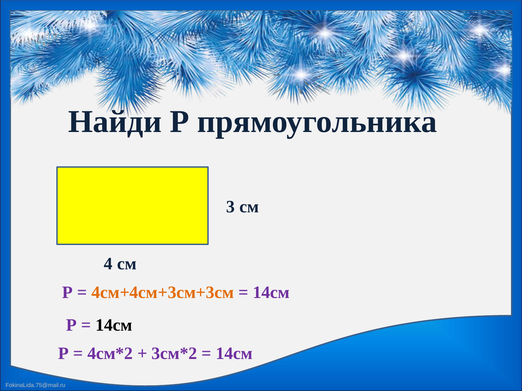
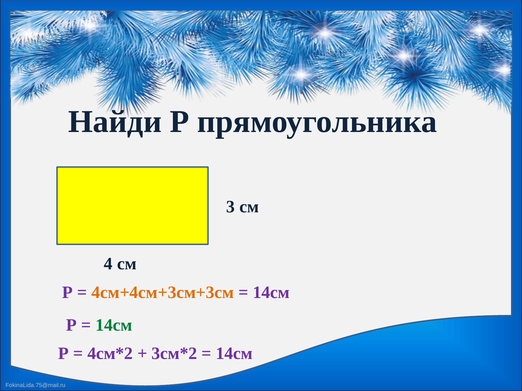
14см colour: black -> green (114, 325)
